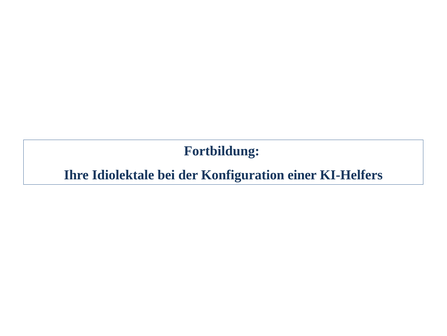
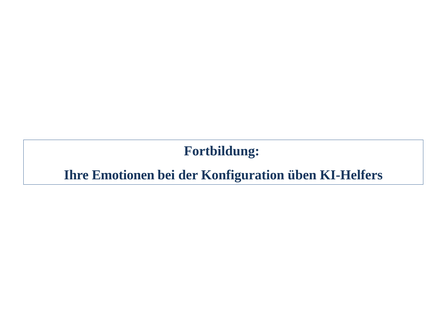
Idiolektale: Idiolektale -> Emotionen (123, 175)
einer: einer -> üben (302, 175)
